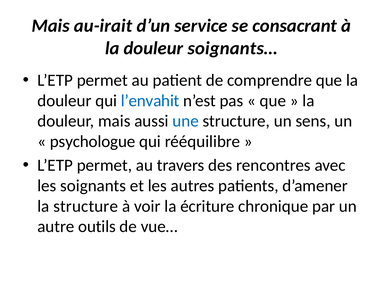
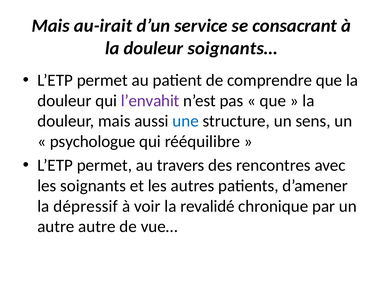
l’envahit colour: blue -> purple (150, 101)
la structure: structure -> dépressif (86, 206)
écriture: écriture -> revalidé (207, 206)
autre outils: outils -> autre (97, 227)
